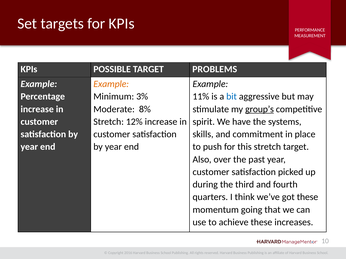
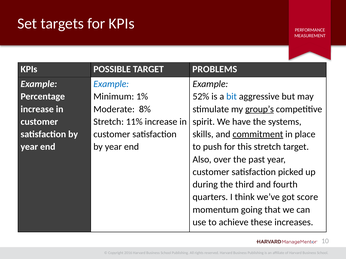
Example colour: orange -> blue (111, 84)
3%: 3% -> 1% (142, 97)
11%: 11% -> 52% (201, 97)
12%: 12% -> 11% (134, 122)
commitment underline: none -> present (258, 134)
got these: these -> score (307, 197)
